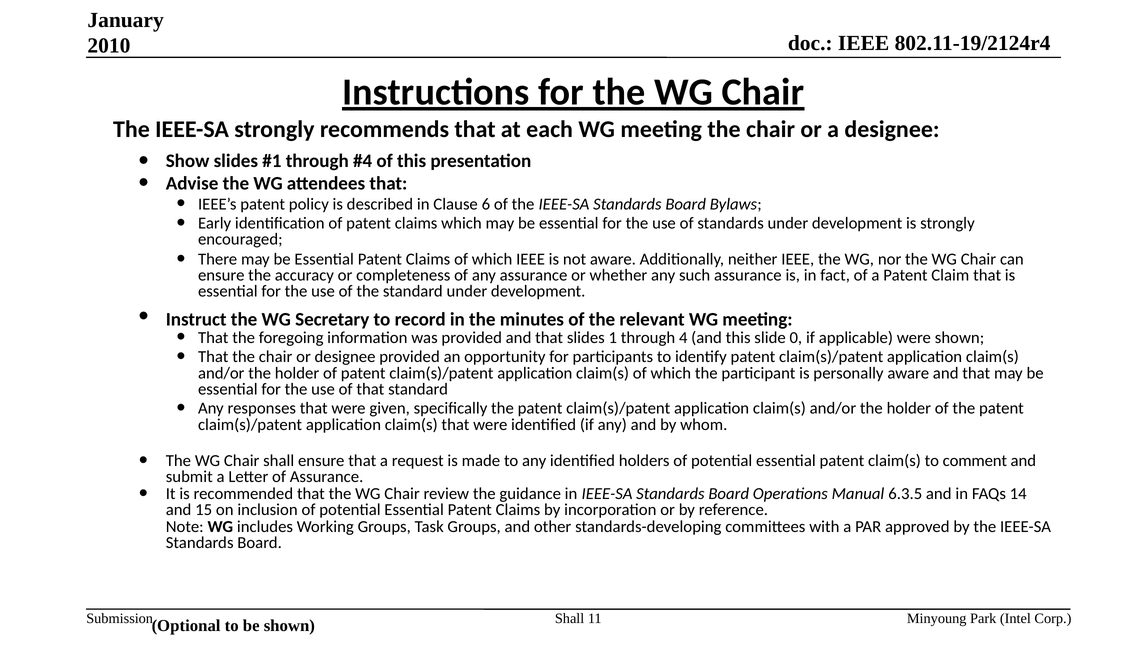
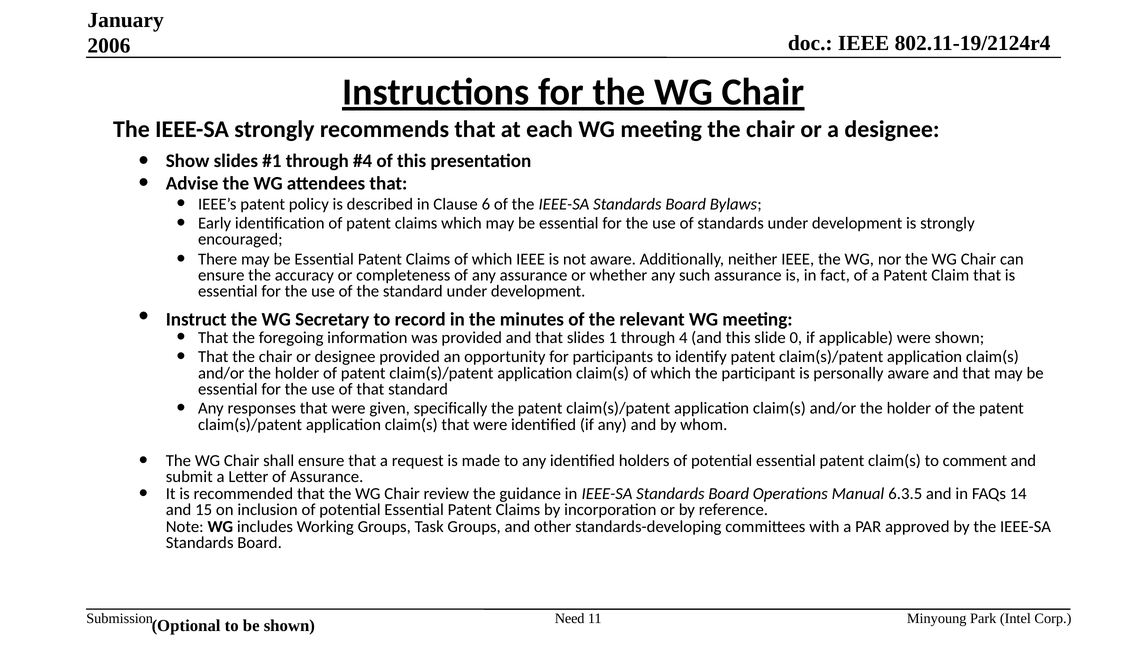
2010: 2010 -> 2006 (109, 46)
Shall: Shall -> Need (570, 619)
